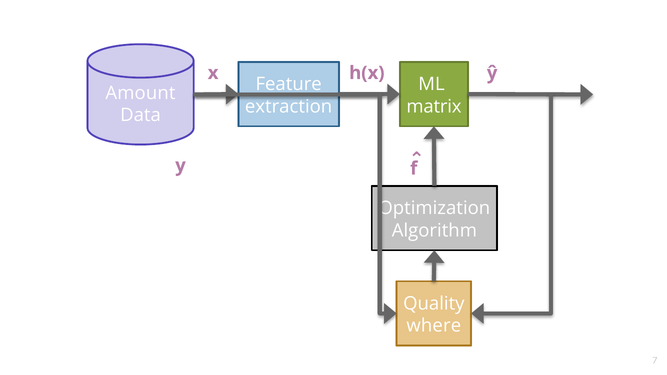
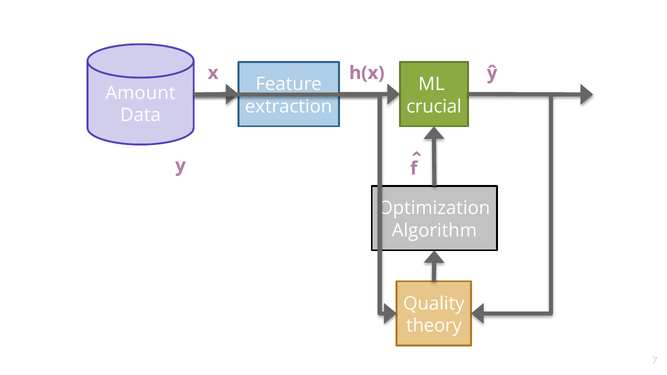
matrix: matrix -> crucial (434, 107)
where: where -> theory (434, 326)
